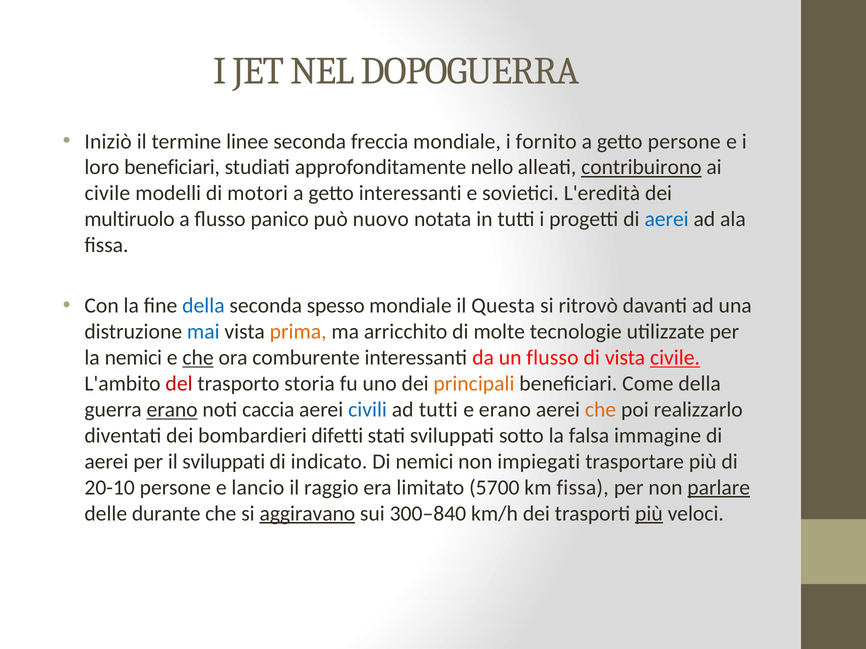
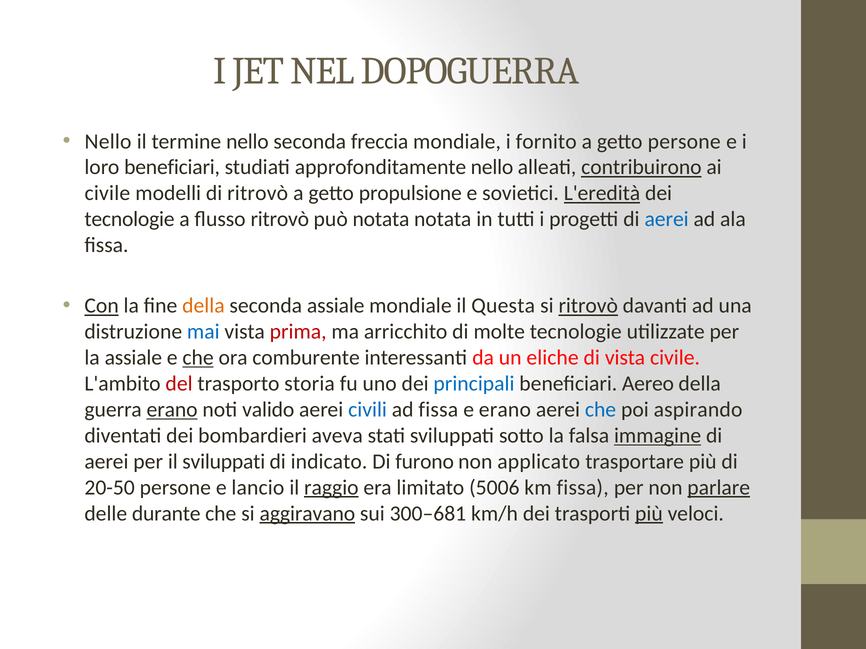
Iniziò: Iniziò -> Nello (108, 142)
termine linee: linee -> nello (247, 142)
di motori: motori -> ritrovò (258, 193)
getto interessanti: interessanti -> propulsione (410, 193)
L'eredità underline: none -> present (602, 193)
multiruolo: multiruolo -> tecnologie (130, 219)
flusso panico: panico -> ritrovò (280, 219)
può nuovo: nuovo -> notata (381, 219)
Con underline: none -> present (102, 306)
della colour: blue -> orange (203, 306)
seconda spesso: spesso -> assiale (336, 306)
ritrovò underline: none -> present (588, 306)
prima colour: orange -> red (298, 332)
la nemici: nemici -> assiale (133, 358)
un flusso: flusso -> eliche (553, 358)
civile underline: present -> none (675, 358)
principali colour: orange -> blue (474, 384)
Come: Come -> Aereo (648, 384)
caccia: caccia -> valido (268, 410)
ad tutti: tutti -> fissa (438, 410)
che colour: orange -> blue (601, 410)
realizzarlo: realizzarlo -> aspirando (698, 410)
difetti: difetti -> aveva (337, 436)
immagine underline: none -> present (658, 436)
Di nemici: nemici -> furono (425, 462)
impiegati: impiegati -> applicato (539, 462)
20-10: 20-10 -> 20-50 (110, 488)
raggio underline: none -> present (331, 488)
5700: 5700 -> 5006 (494, 488)
300–840: 300–840 -> 300–681 (428, 514)
